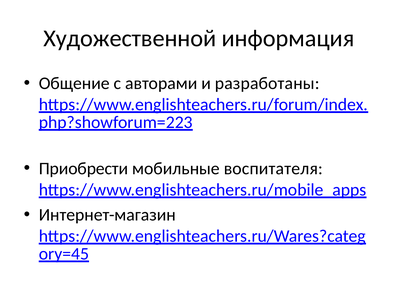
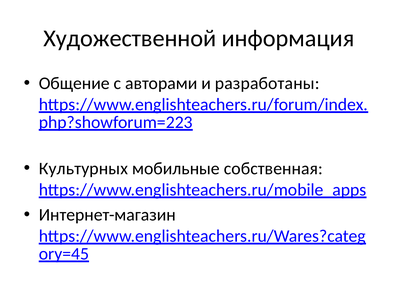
Приобрести: Приобрести -> Культурных (83, 169)
воспитателя: воспитателя -> собственная (273, 169)
